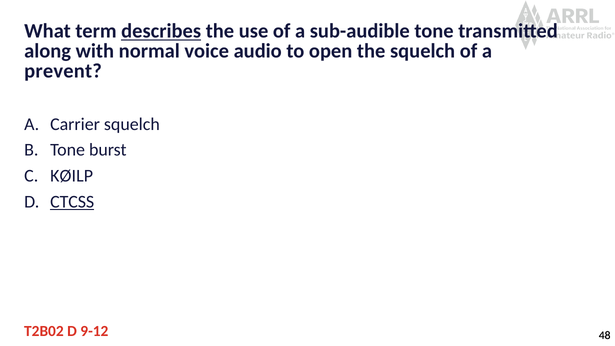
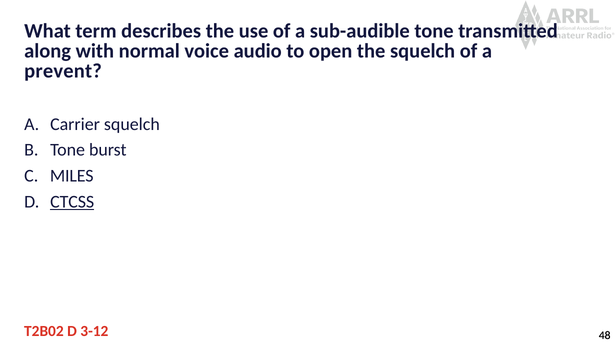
describes underline: present -> none (161, 31)
KØILP: KØILP -> MILES (72, 176)
9-12: 9-12 -> 3-12 (94, 331)
